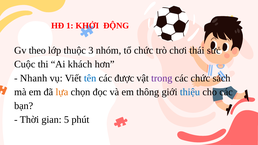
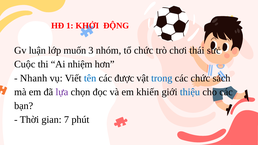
theo: theo -> luận (37, 50)
thuộc: thuộc -> muốn (75, 50)
khách: khách -> nhiệm (80, 64)
trong colour: purple -> blue (162, 78)
lựa colour: orange -> purple (62, 92)
thông: thông -> khiến (148, 92)
5: 5 -> 7 (67, 120)
